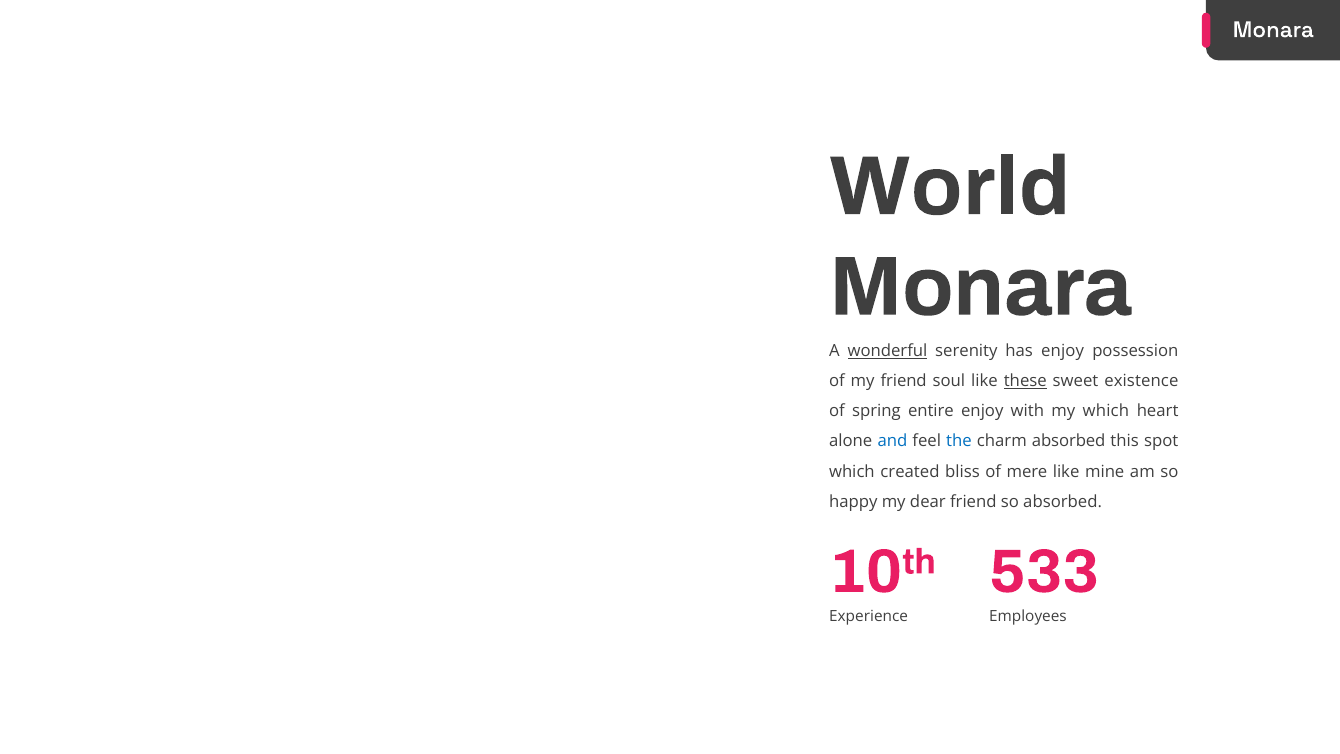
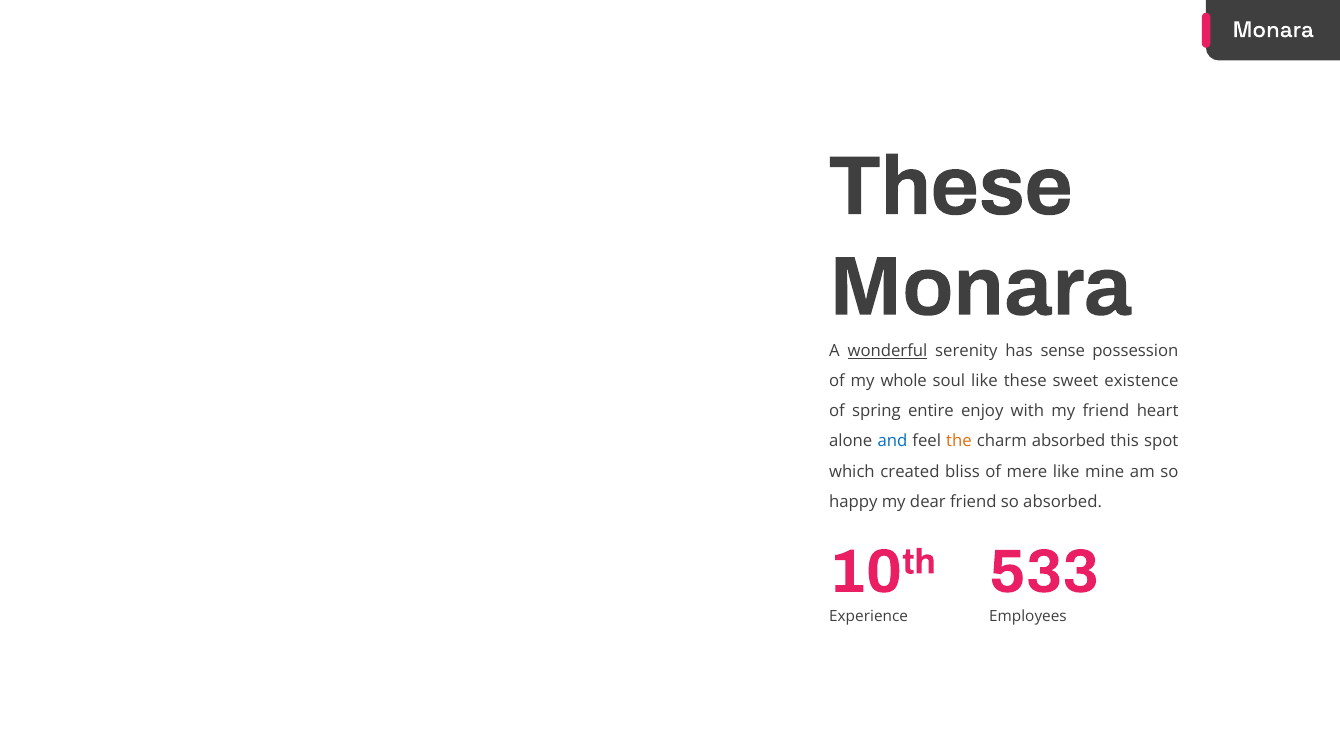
World: World -> These (951, 186)
has enjoy: enjoy -> sense (1063, 351)
my friend: friend -> whole (904, 381)
these underline: present -> none (1025, 381)
my which: which -> friend (1106, 411)
the colour: blue -> orange (959, 441)
